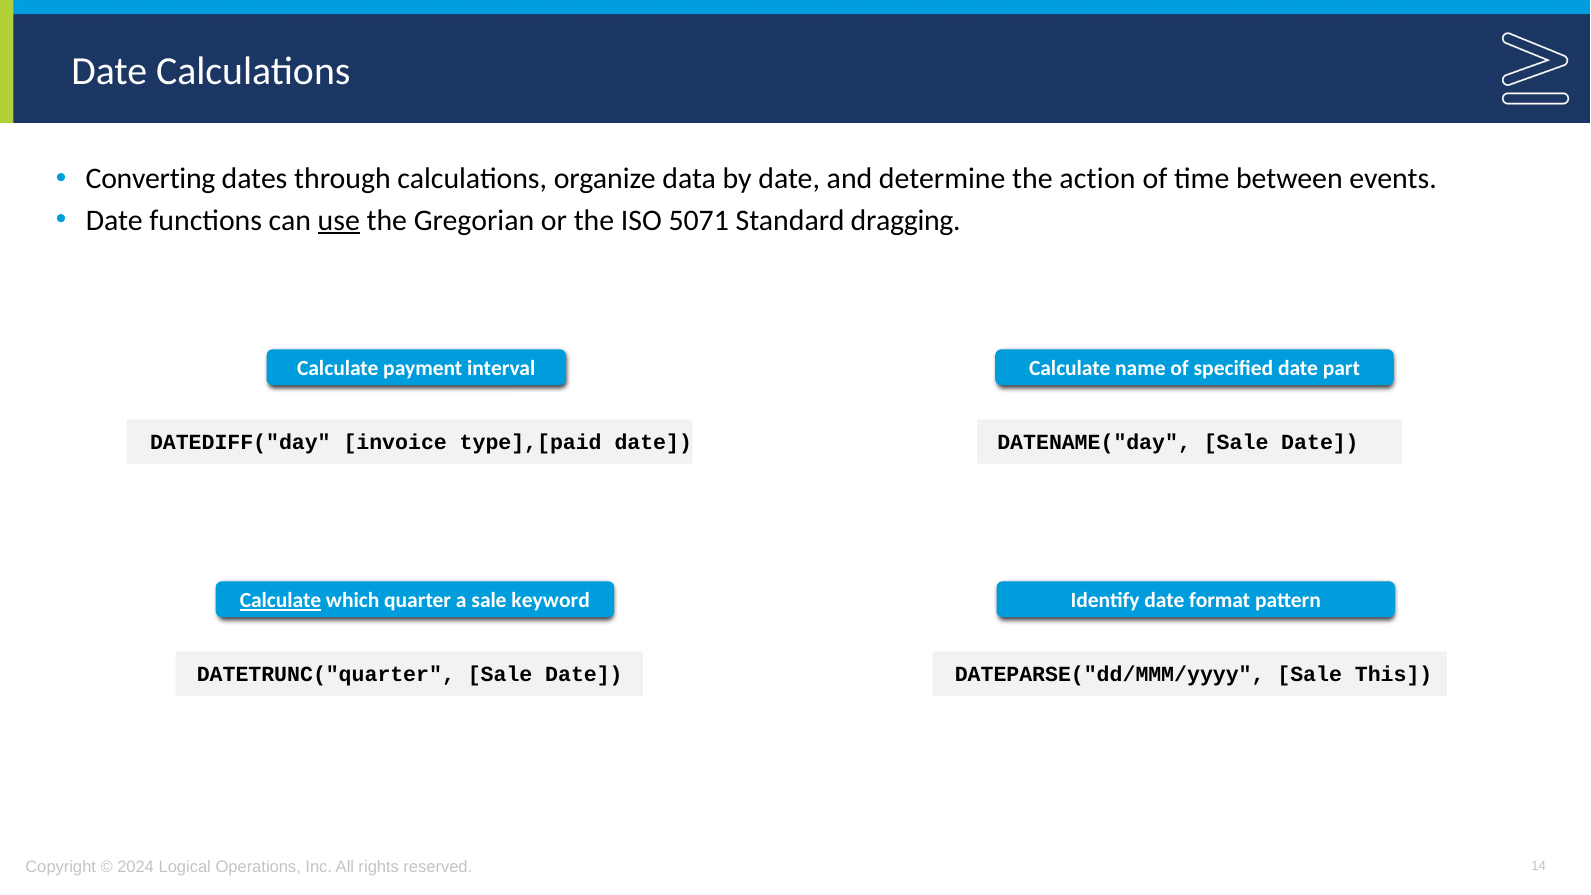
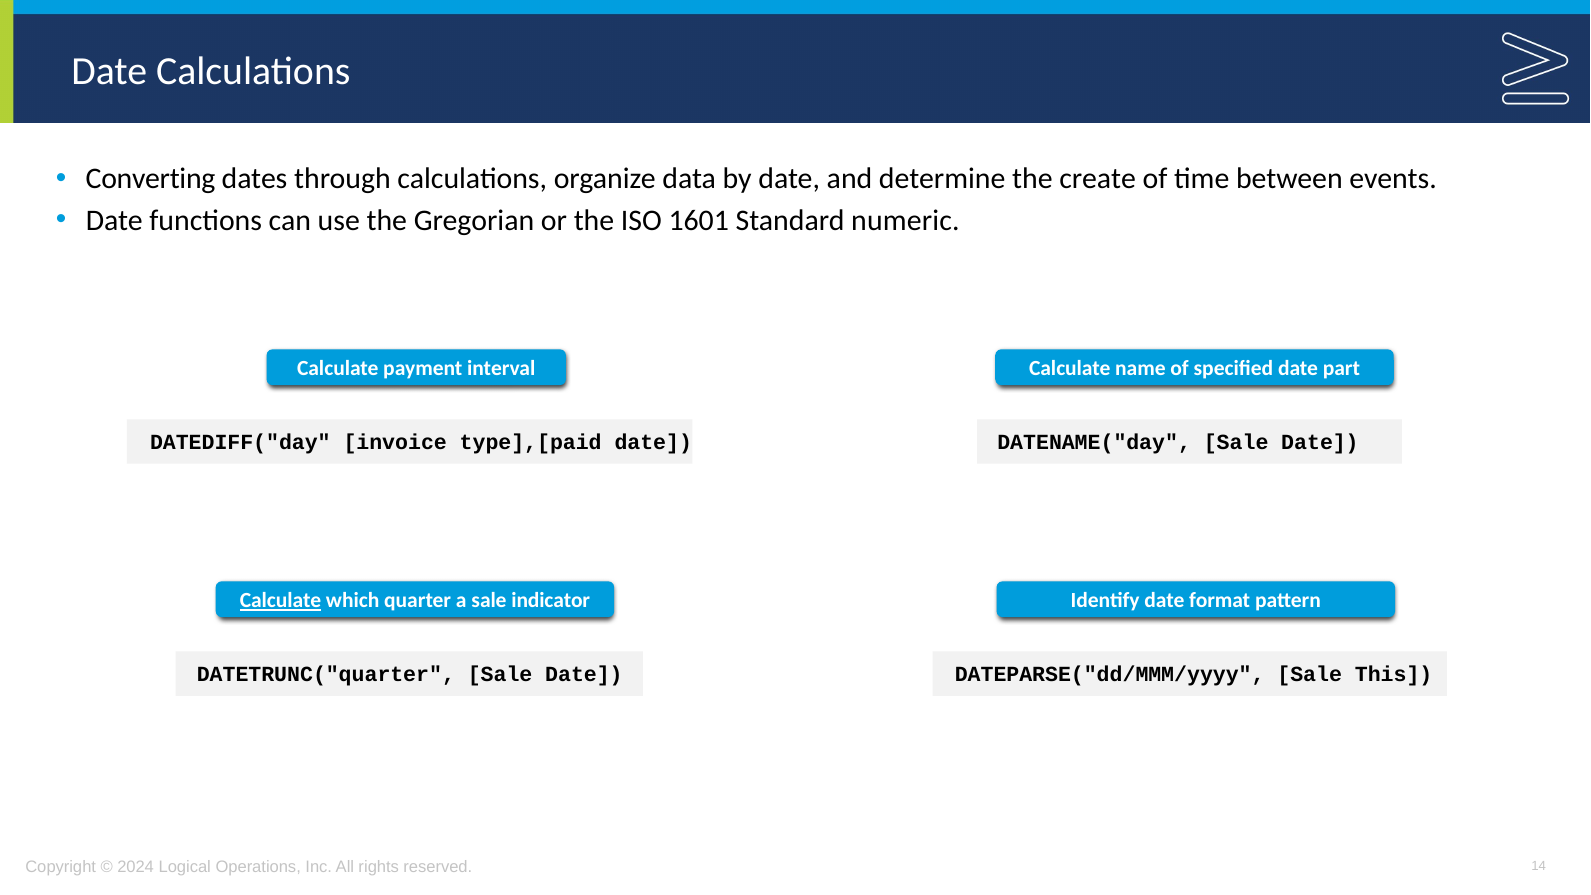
action: action -> create (1098, 179)
use underline: present -> none (339, 221)
5071: 5071 -> 1601 (699, 221)
dragging: dragging -> numeric (905, 221)
keyword: keyword -> indicator (551, 601)
